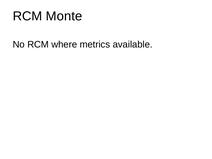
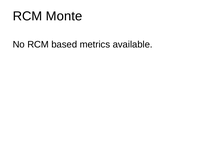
where: where -> based (64, 44)
